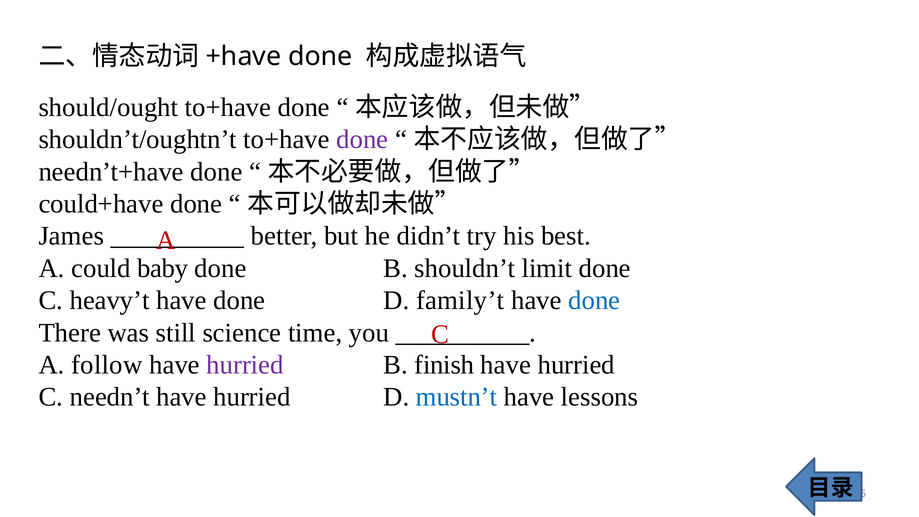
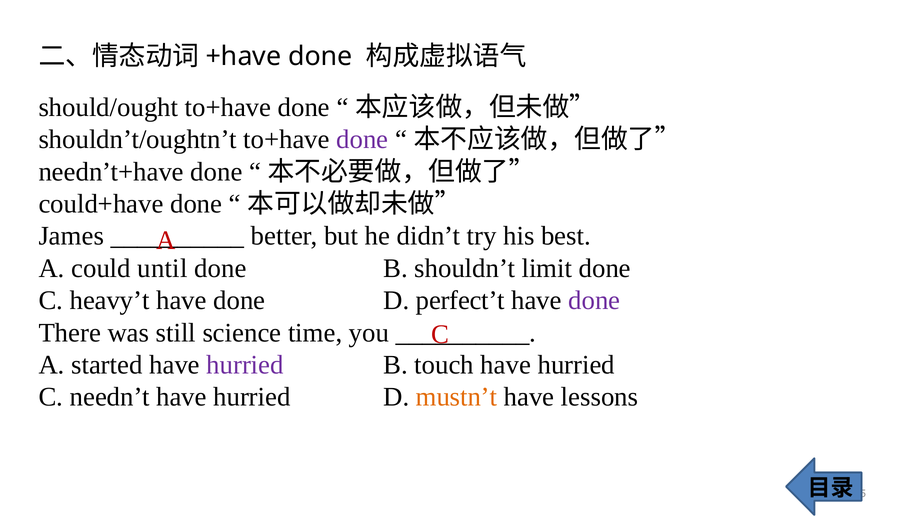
baby: baby -> until (162, 268)
family’t: family’t -> perfect’t (460, 300)
done colour: blue -> purple (594, 300)
follow: follow -> started (107, 365)
finish: finish -> touch (444, 365)
mustn’t colour: blue -> orange (457, 397)
